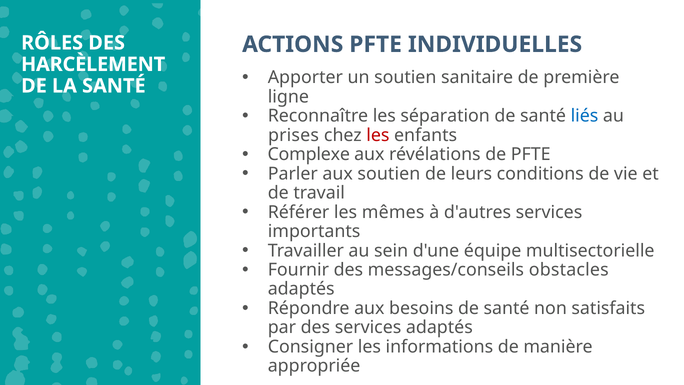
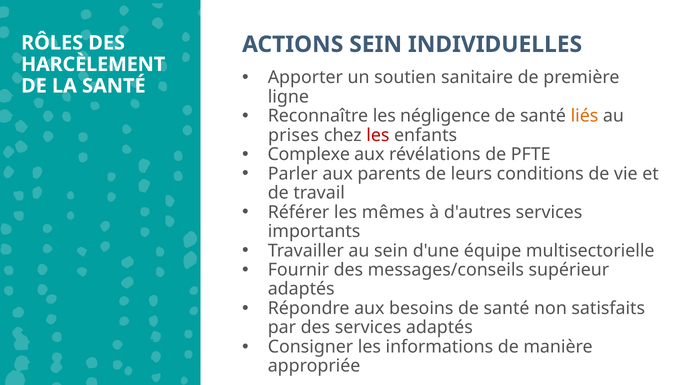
ACTIONS PFTE: PFTE -> SEIN (376, 44)
séparation: séparation -> négligence (445, 116)
liés colour: blue -> orange (584, 116)
aux soutien: soutien -> parents (389, 174)
obstacles: obstacles -> supérieur (569, 270)
